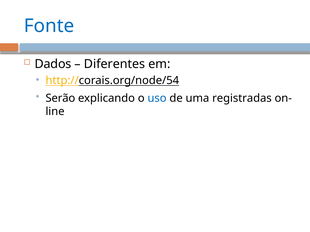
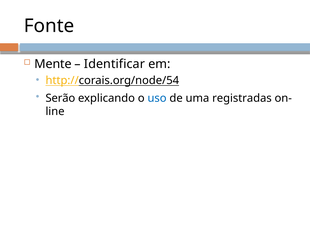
Fonte colour: blue -> black (49, 26)
Dados: Dados -> Mente (53, 64)
Diferentes: Diferentes -> Identificar (114, 64)
